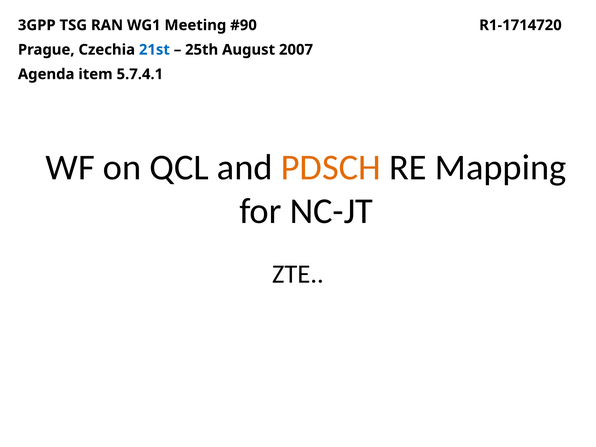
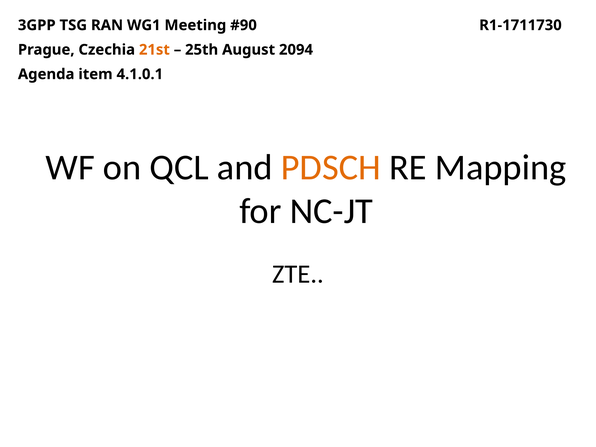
R1-1714720: R1-1714720 -> R1-1711730 (520, 25)
21st colour: blue -> orange (154, 50)
2007: 2007 -> 2094 (296, 50)
5.7.4.1: 5.7.4.1 -> 4.1.0.1 (140, 74)
